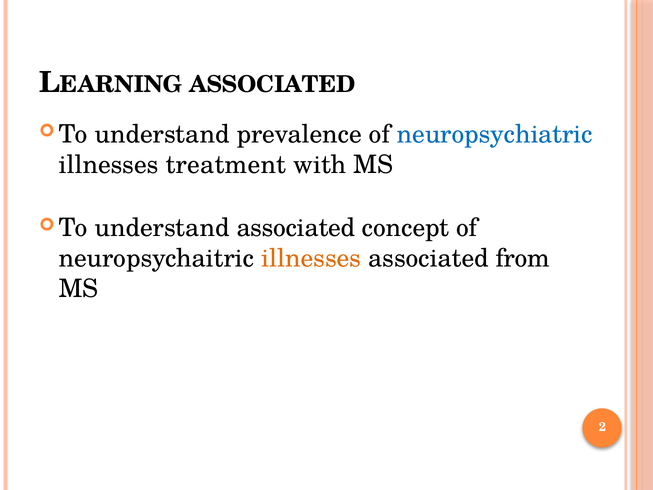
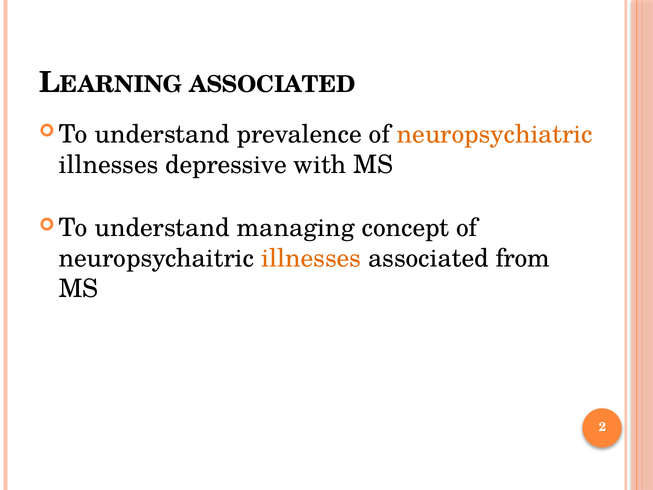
neuropsychiatric colour: blue -> orange (495, 134)
treatment: treatment -> depressive (226, 165)
understand associated: associated -> managing (296, 228)
